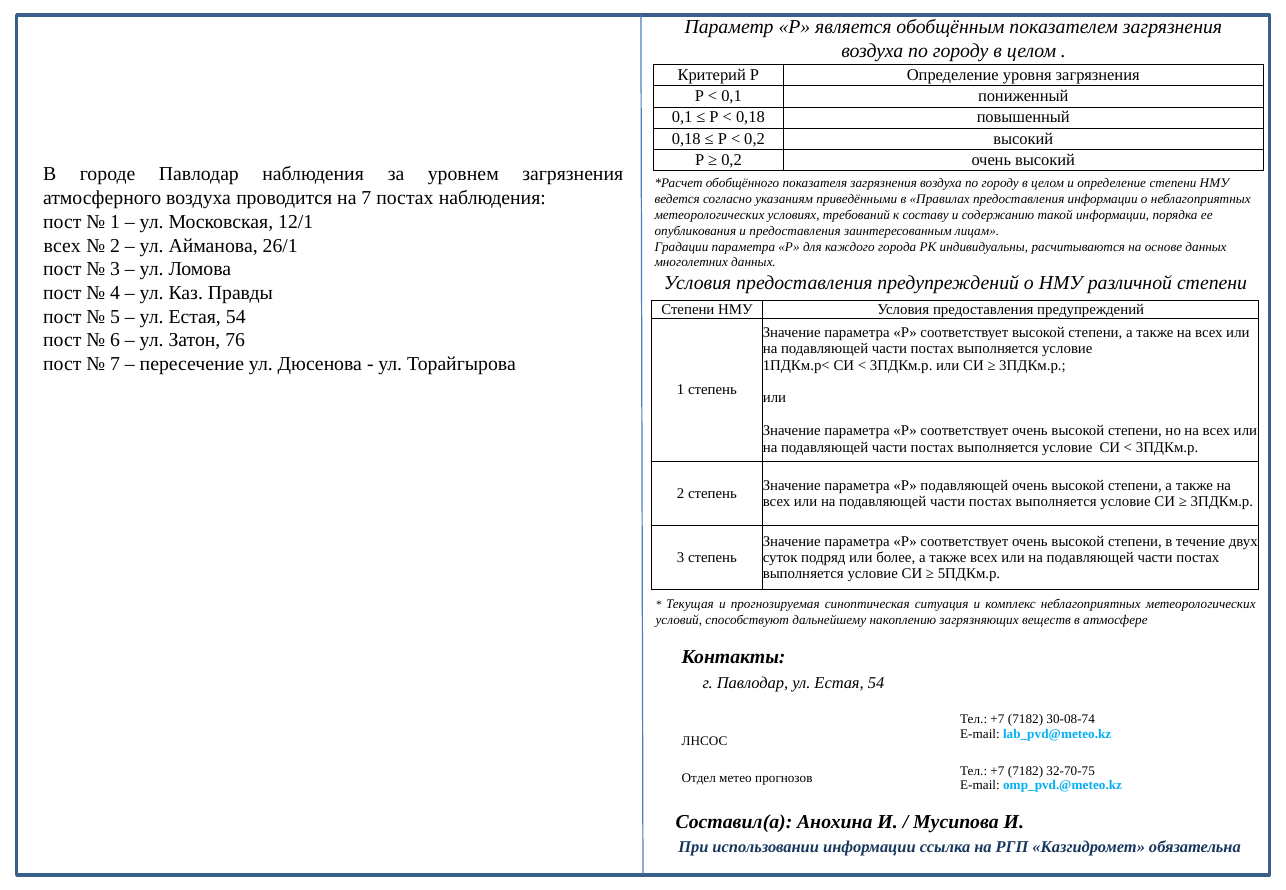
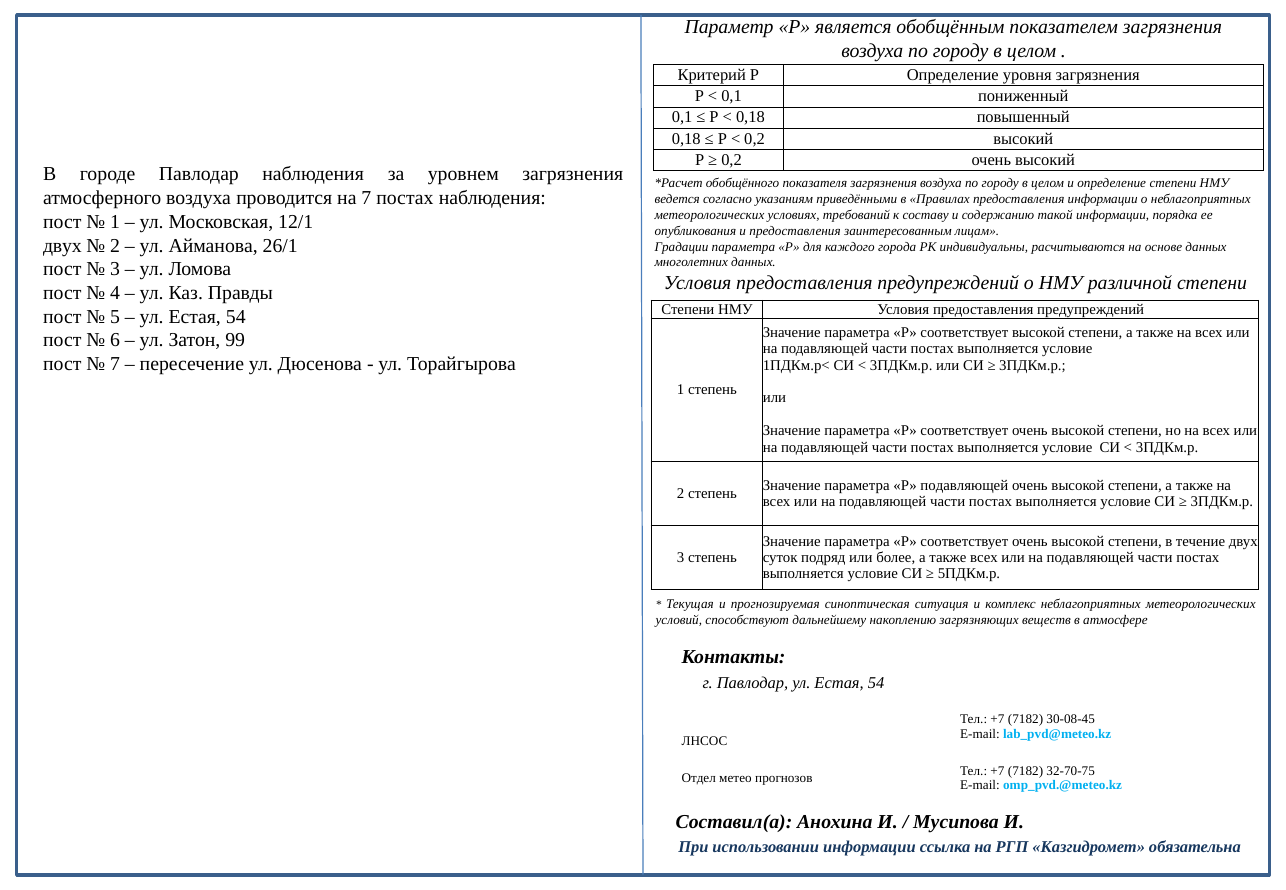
всех: всех -> двух (62, 246)
76: 76 -> 99 (235, 341)
30-08-74: 30-08-74 -> 30-08-45 (1071, 720)
